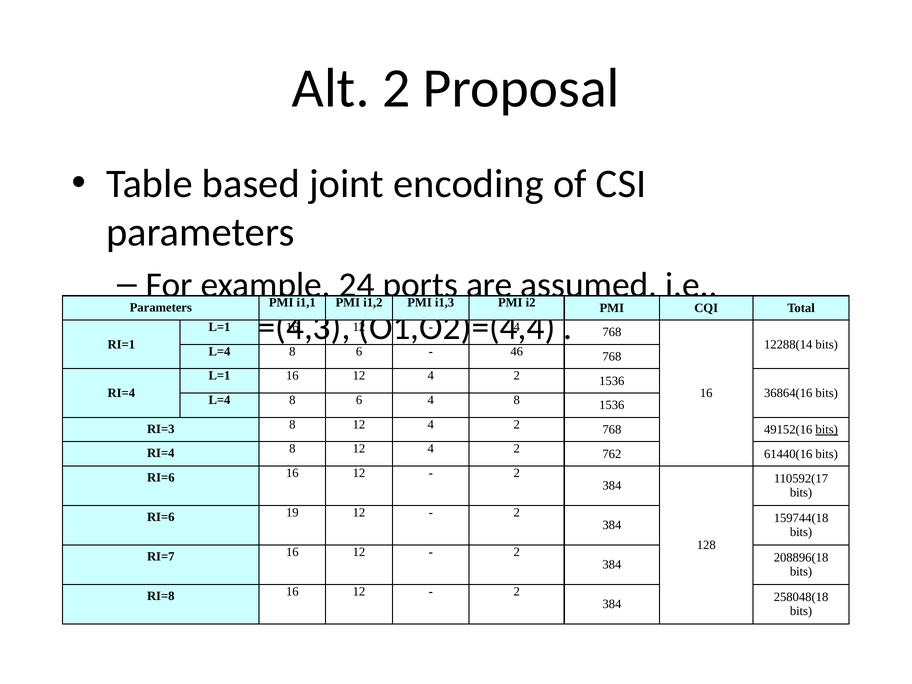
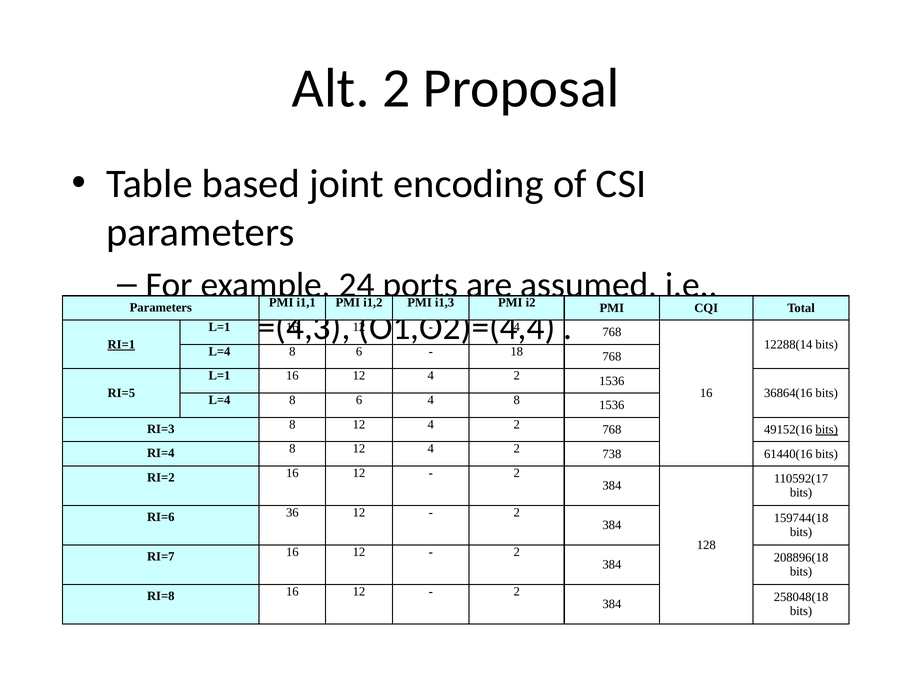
RI=1 underline: none -> present (121, 344)
46: 46 -> 18 (517, 351)
RI=4: RI=4 -> RI=5 (121, 393)
762: 762 -> 738 (612, 454)
RI=6: RI=6 -> RI=2 (161, 478)
19: 19 -> 36 (292, 512)
